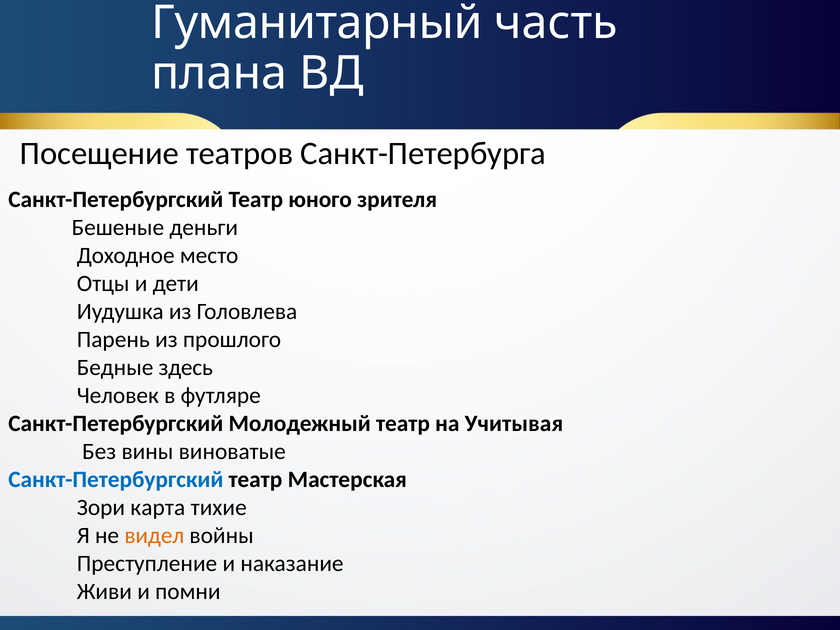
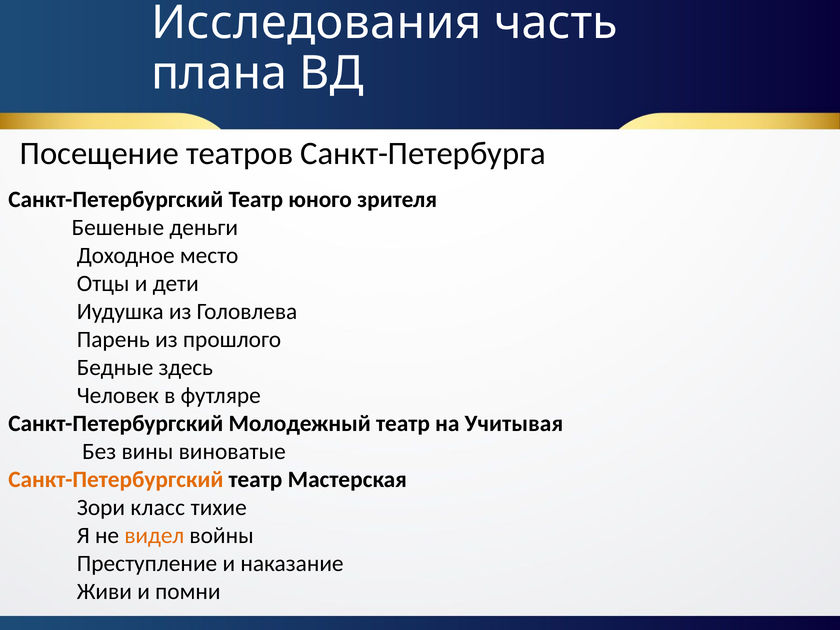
Гуманитарный: Гуманитарный -> Исследования (317, 23)
Санкт-Петербургский colour: blue -> orange (116, 480)
карта: карта -> класс (158, 508)
